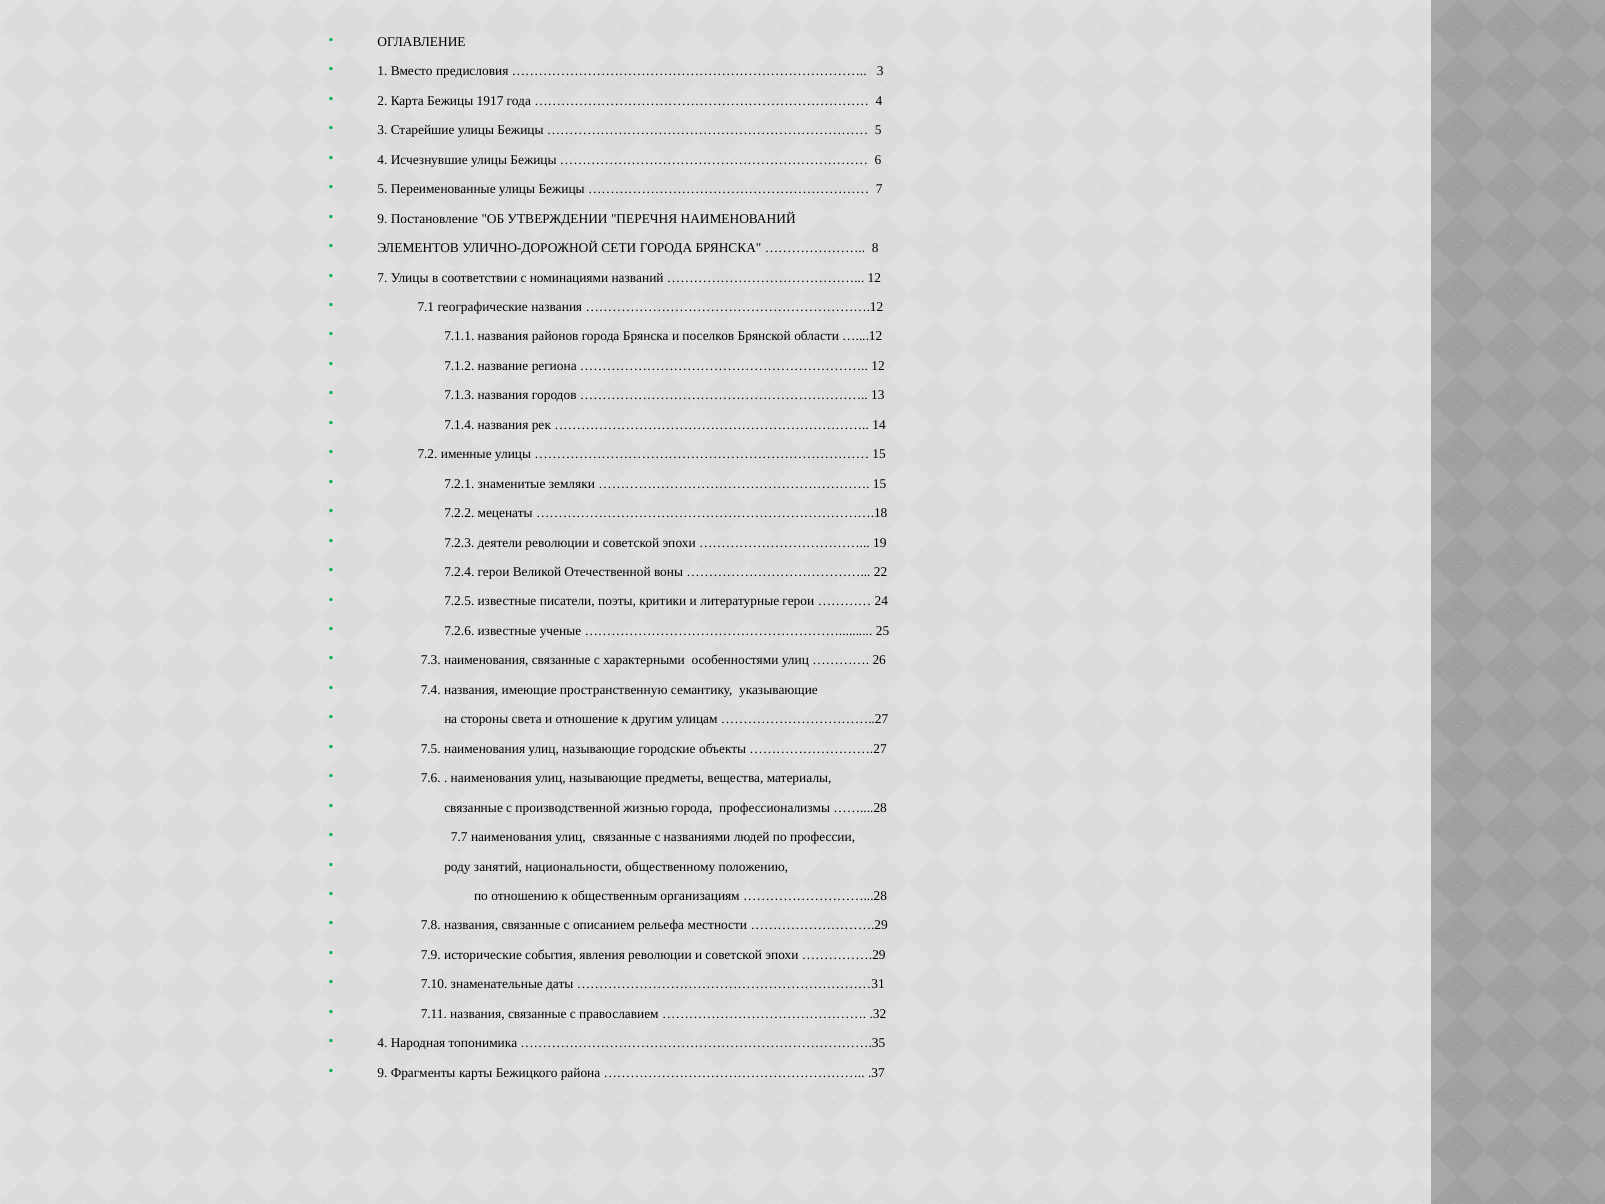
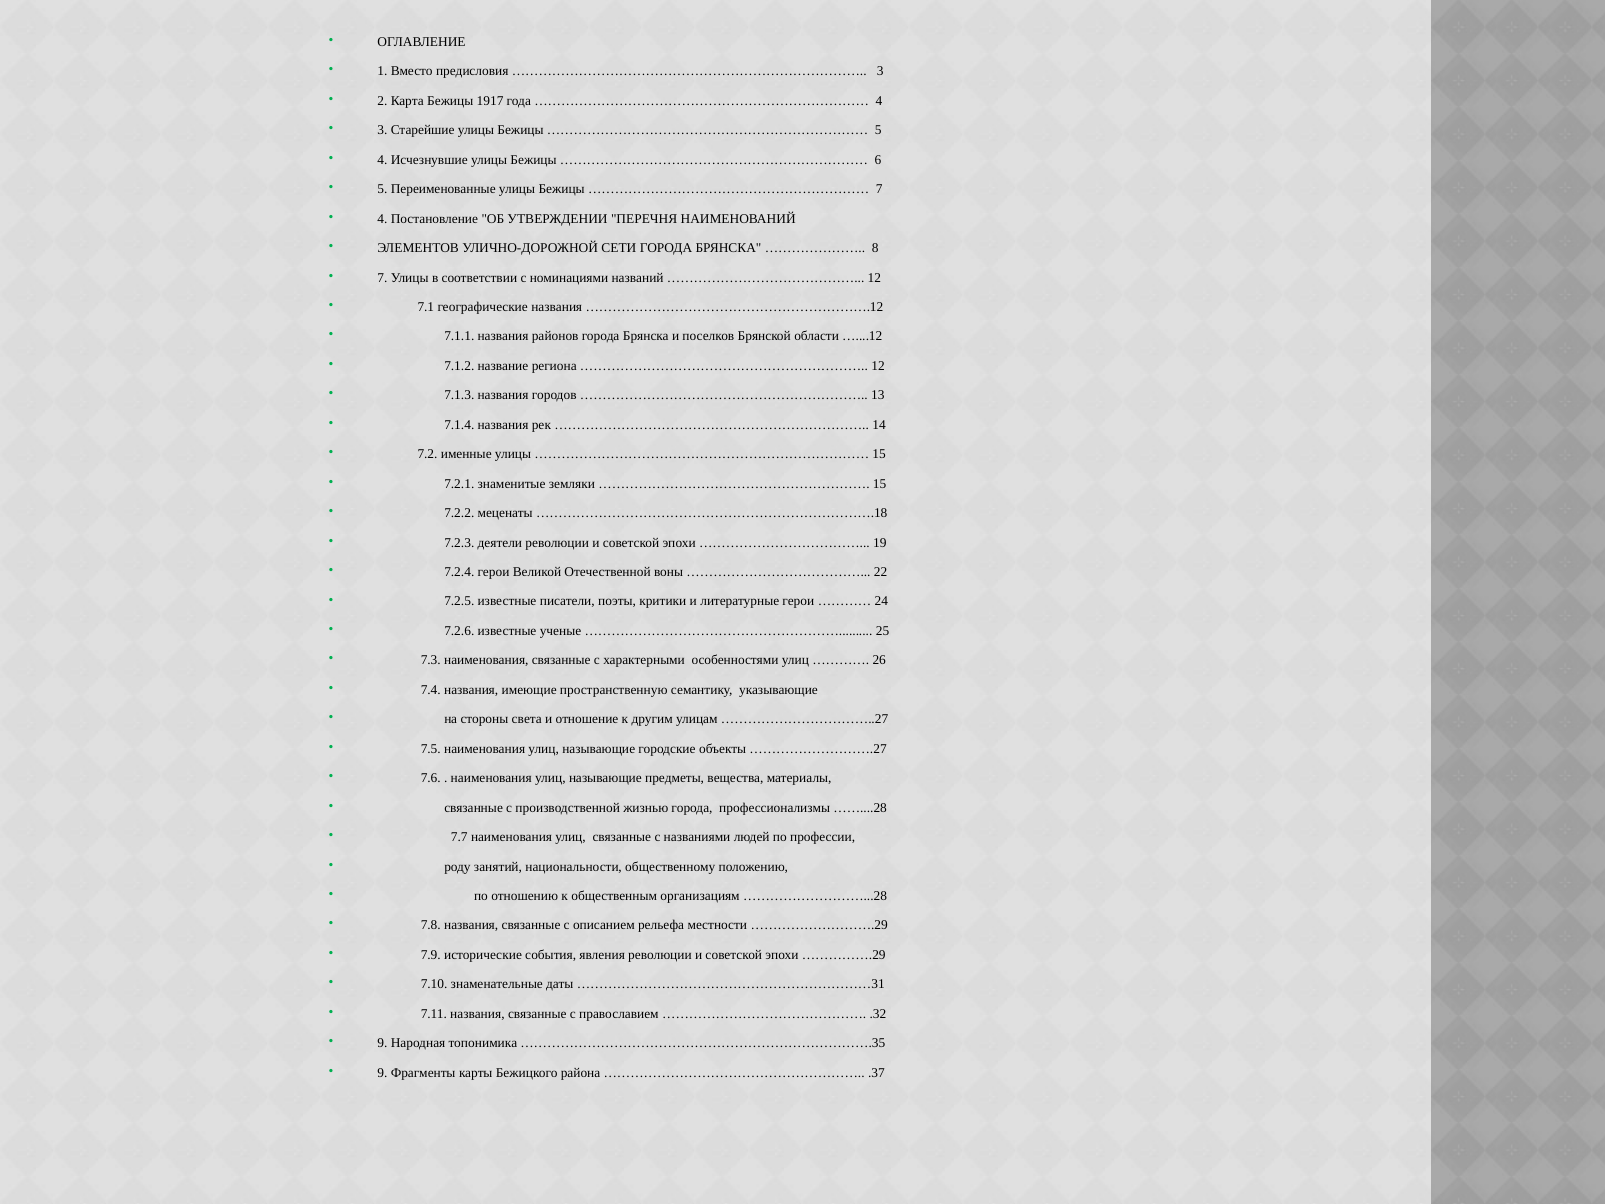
9: 9 -> 4 (382, 219)
4: 4 -> 9 (382, 1043)
